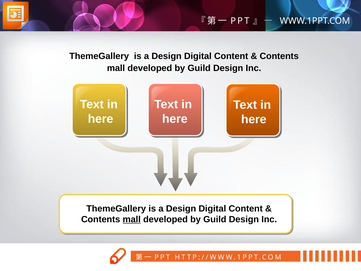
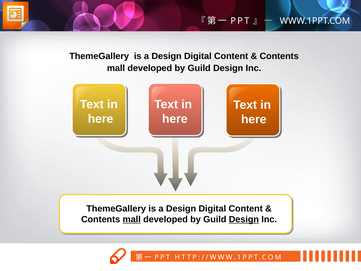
Design underline: none -> present (244, 219)
